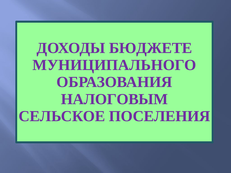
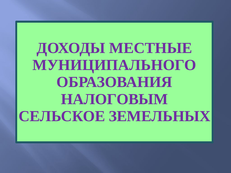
БЮДЖЕТЕ: БЮДЖЕТЕ -> МЕСТНЫЕ (151, 48)
ПОСЕЛЕНИЯ: ПОСЕЛЕНИЯ -> ЗЕМЕЛЬНЫХ (160, 116)
